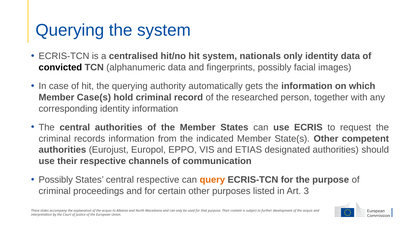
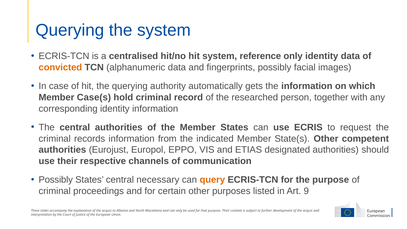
nationals: nationals -> reference (260, 56)
convicted colour: black -> orange (60, 67)
central respective: respective -> necessary (158, 180)
3: 3 -> 9 (306, 191)
